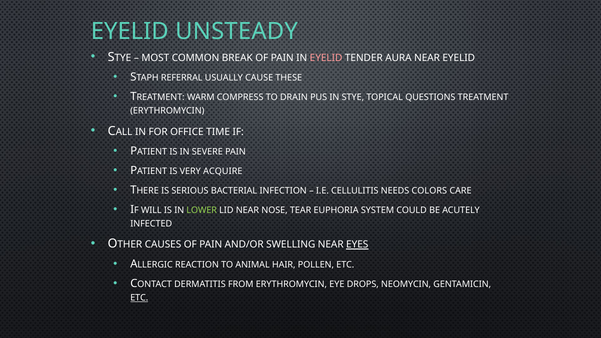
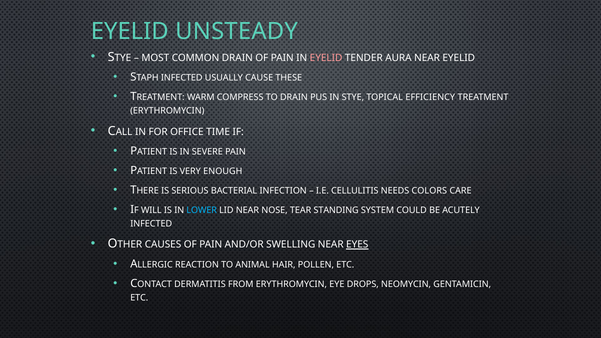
COMMON BREAK: BREAK -> DRAIN (237, 58)
REFERRAL: REFERRAL -> INFECTED (182, 78)
QUESTIONS: QUESTIONS -> EFFICIENCY (430, 97)
ACQUIRE: ACQUIRE -> ENOUGH (223, 171)
LOWER colour: light green -> light blue (202, 210)
EUPHORIA: EUPHORIA -> STANDING (336, 210)
ETC underline: present -> none (139, 298)
